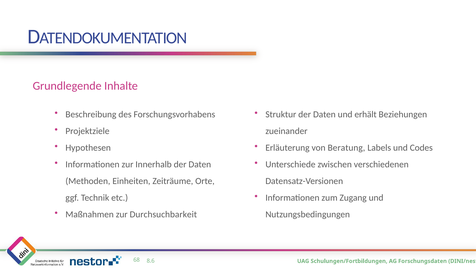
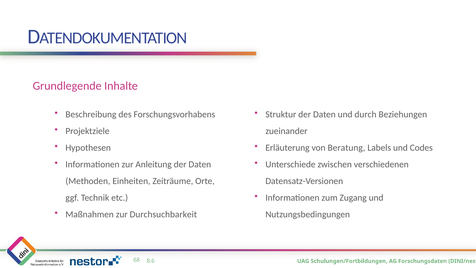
erhält: erhält -> durch (365, 114)
Innerhalb: Innerhalb -> Anleitung (154, 164)
